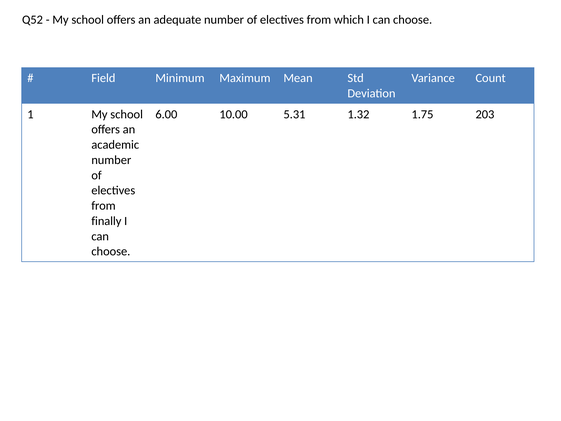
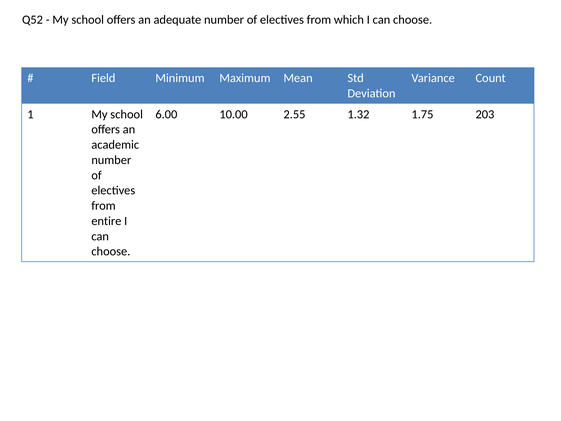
5.31: 5.31 -> 2.55 (294, 114)
finally: finally -> entire (106, 221)
